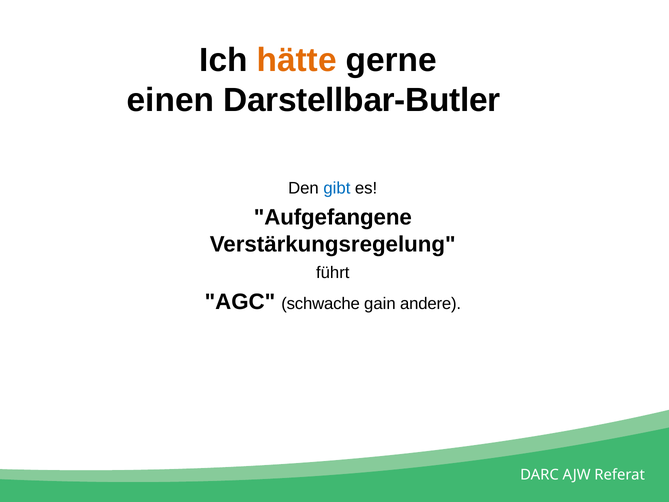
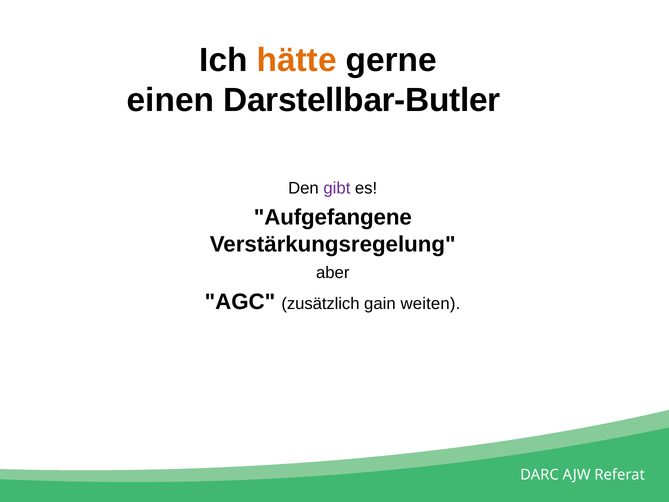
gibt colour: blue -> purple (337, 188)
führt: führt -> aber (333, 272)
schwache: schwache -> zusätzlich (321, 303)
andere: andere -> weiten (430, 303)
